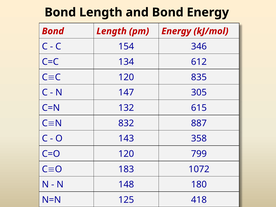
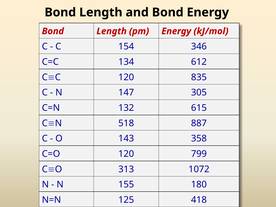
832: 832 -> 518 (126, 123)
183: 183 -> 313 (126, 169)
148: 148 -> 155 (126, 185)
